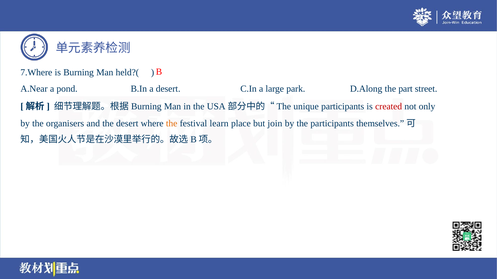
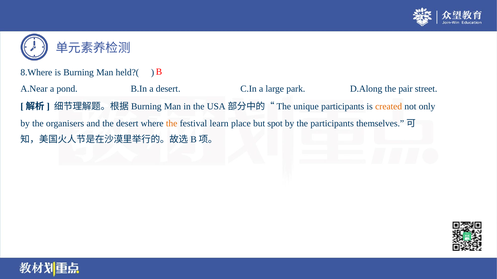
7.Where: 7.Where -> 8.Where (36, 73)
part: part -> pair (406, 89)
created colour: red -> orange (389, 107)
join: join -> spot (275, 124)
